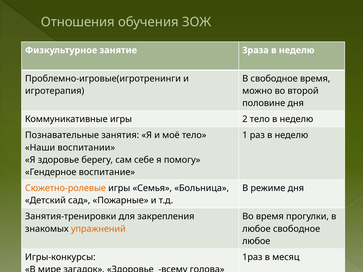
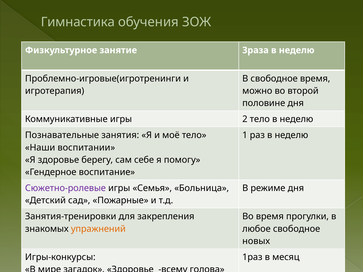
Отношения: Отношения -> Гимнастика (78, 22)
Сюжетно-ролевые colour: orange -> purple (65, 188)
любое: любое -> новых (256, 241)
